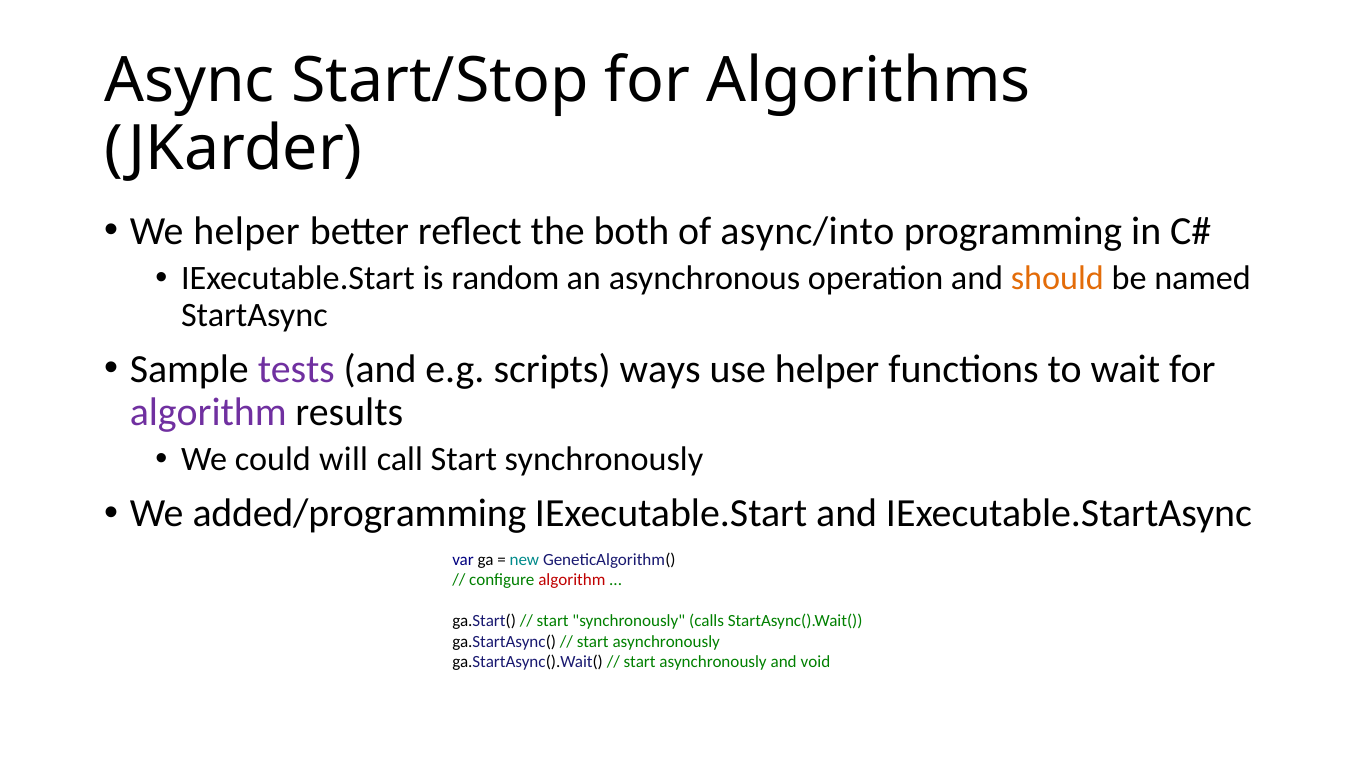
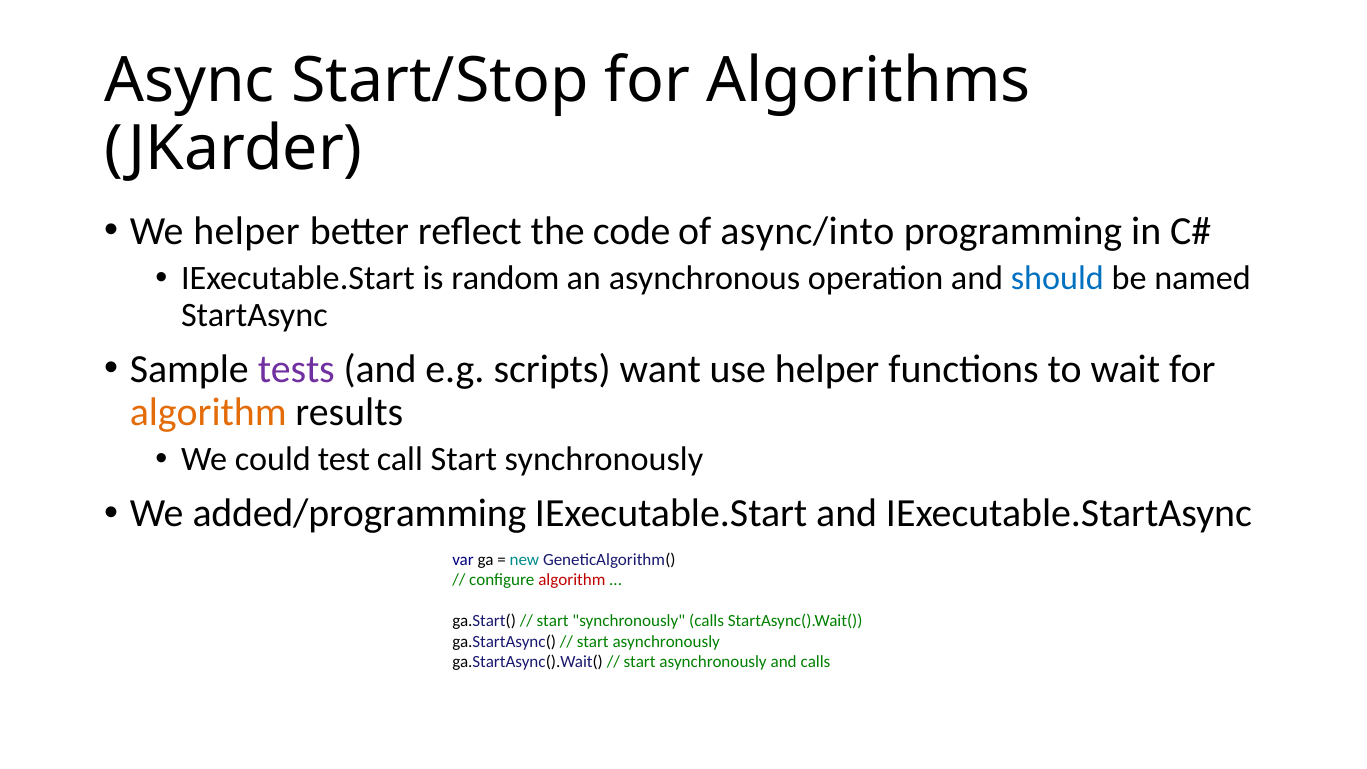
both: both -> code (632, 231)
should colour: orange -> blue (1057, 278)
ways: ways -> want (660, 369)
algorithm colour: purple -> orange (208, 412)
will: will -> test (344, 459)
and void: void -> calls (815, 662)
